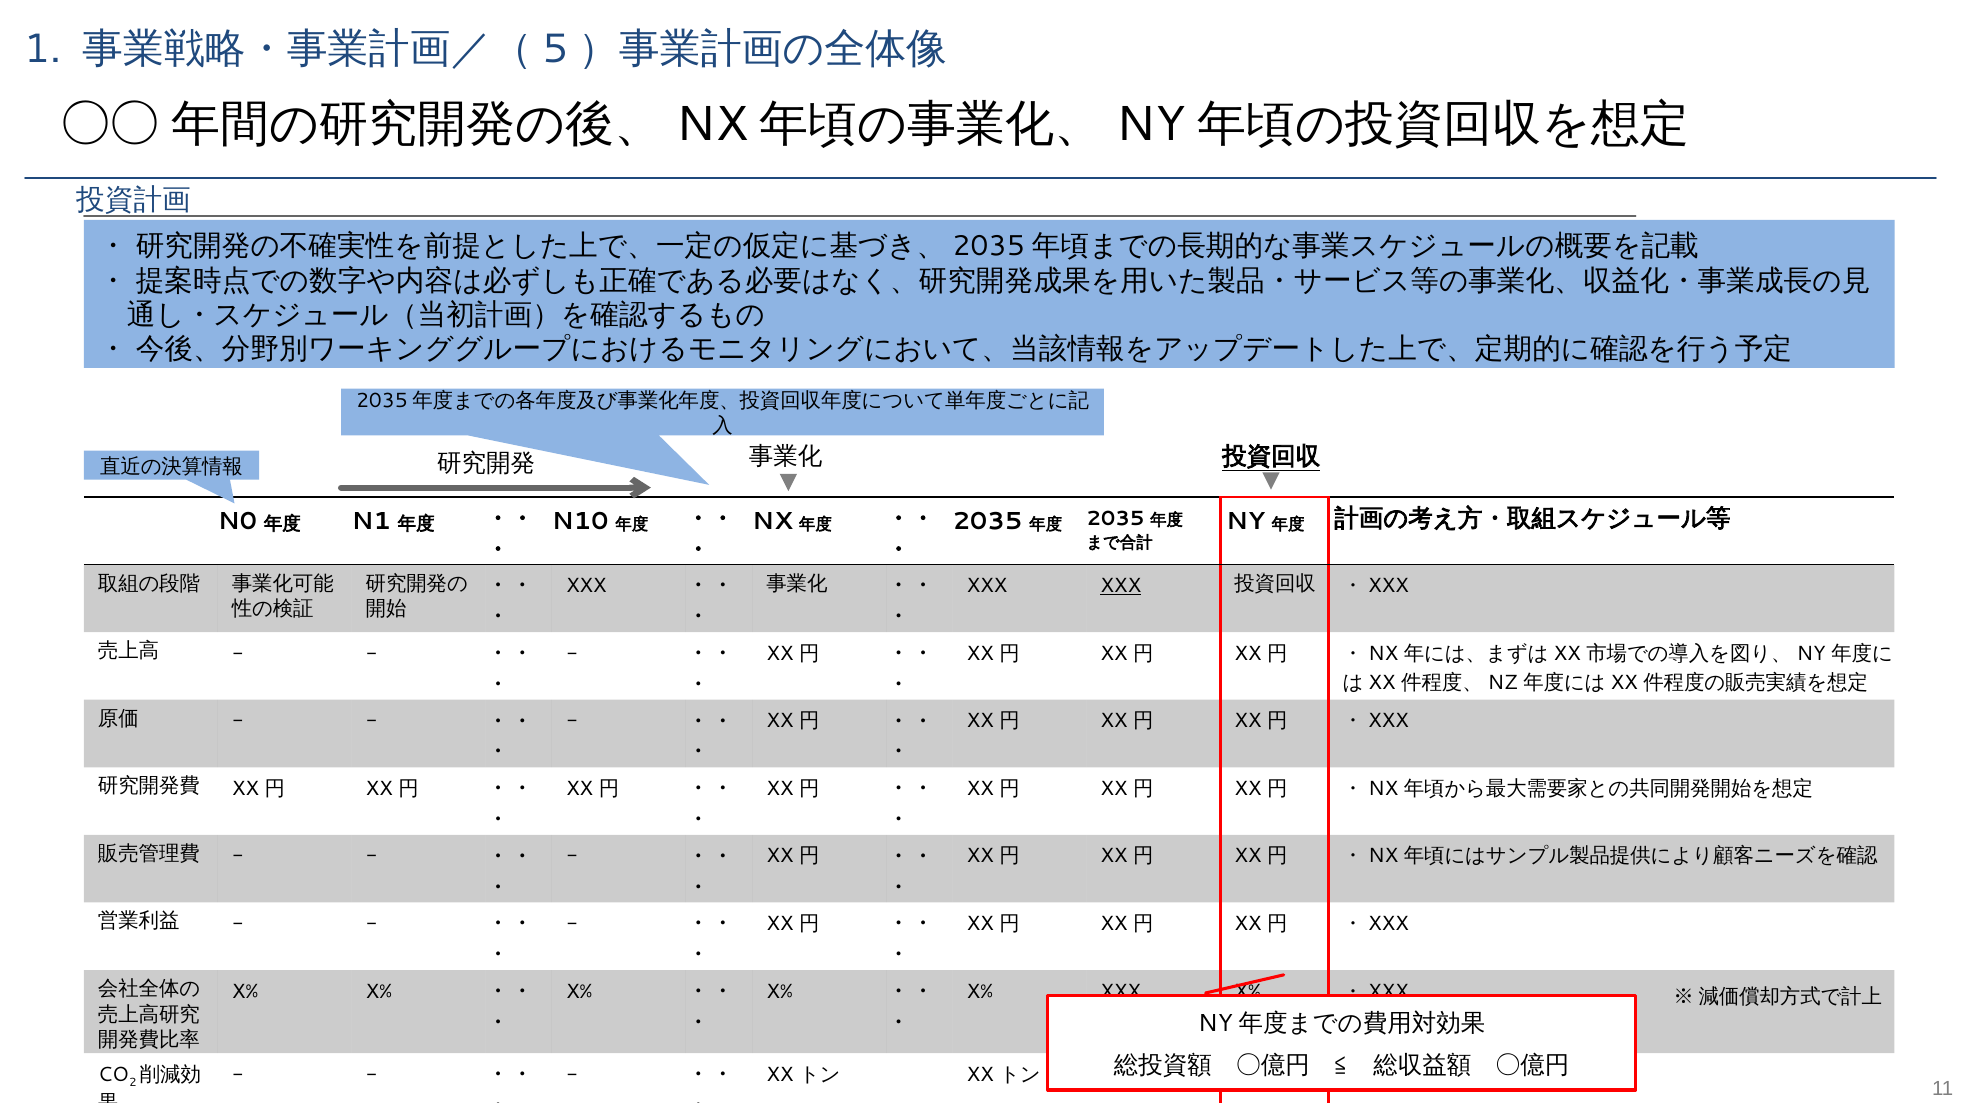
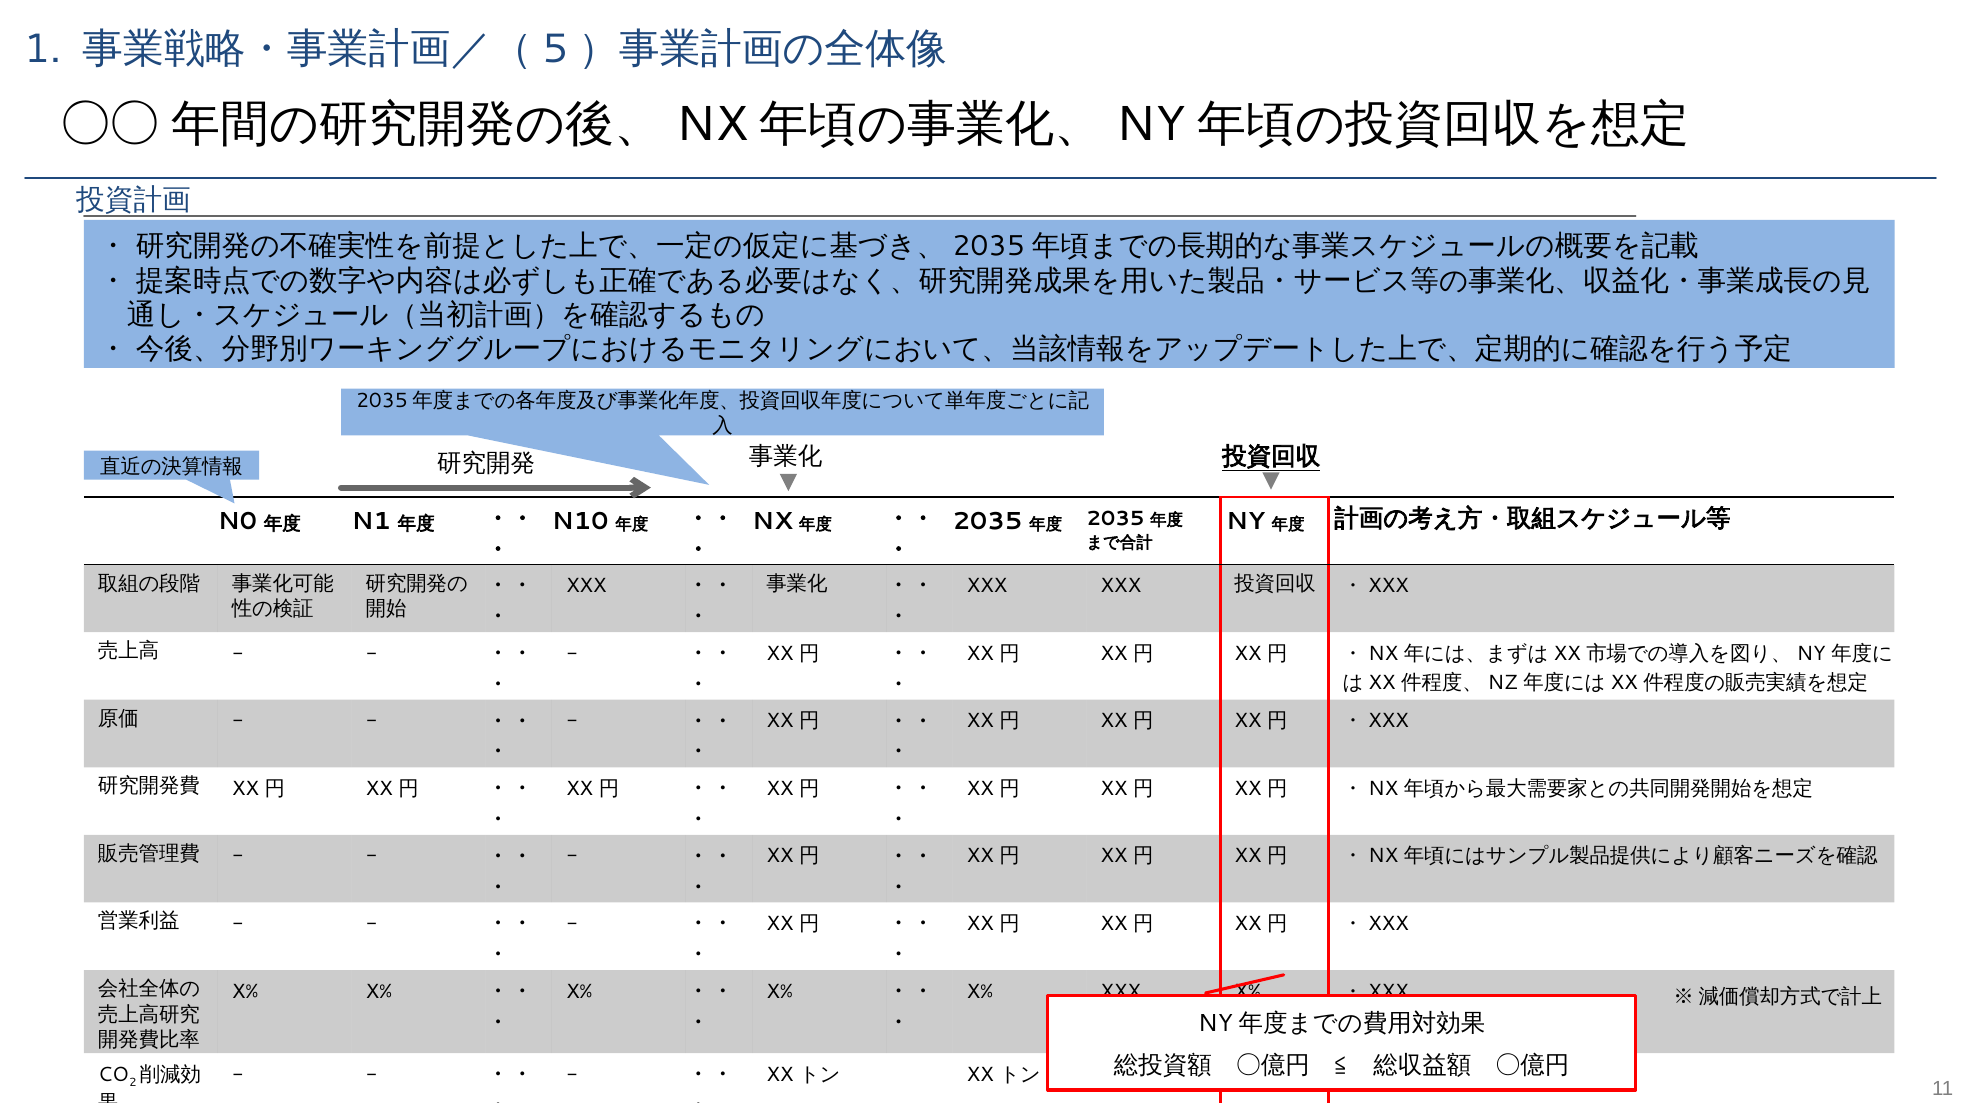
XXX underline: present -> none (1121, 586)
